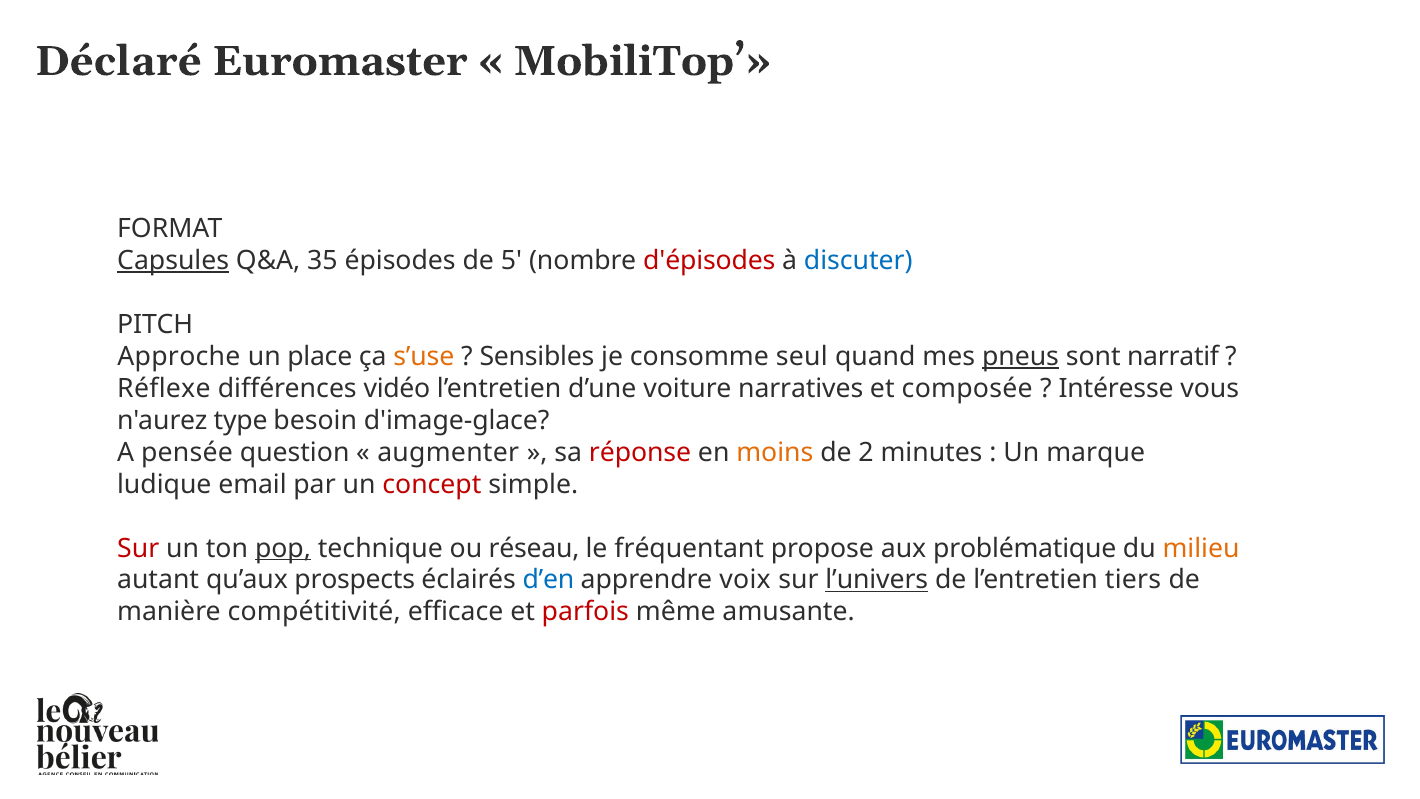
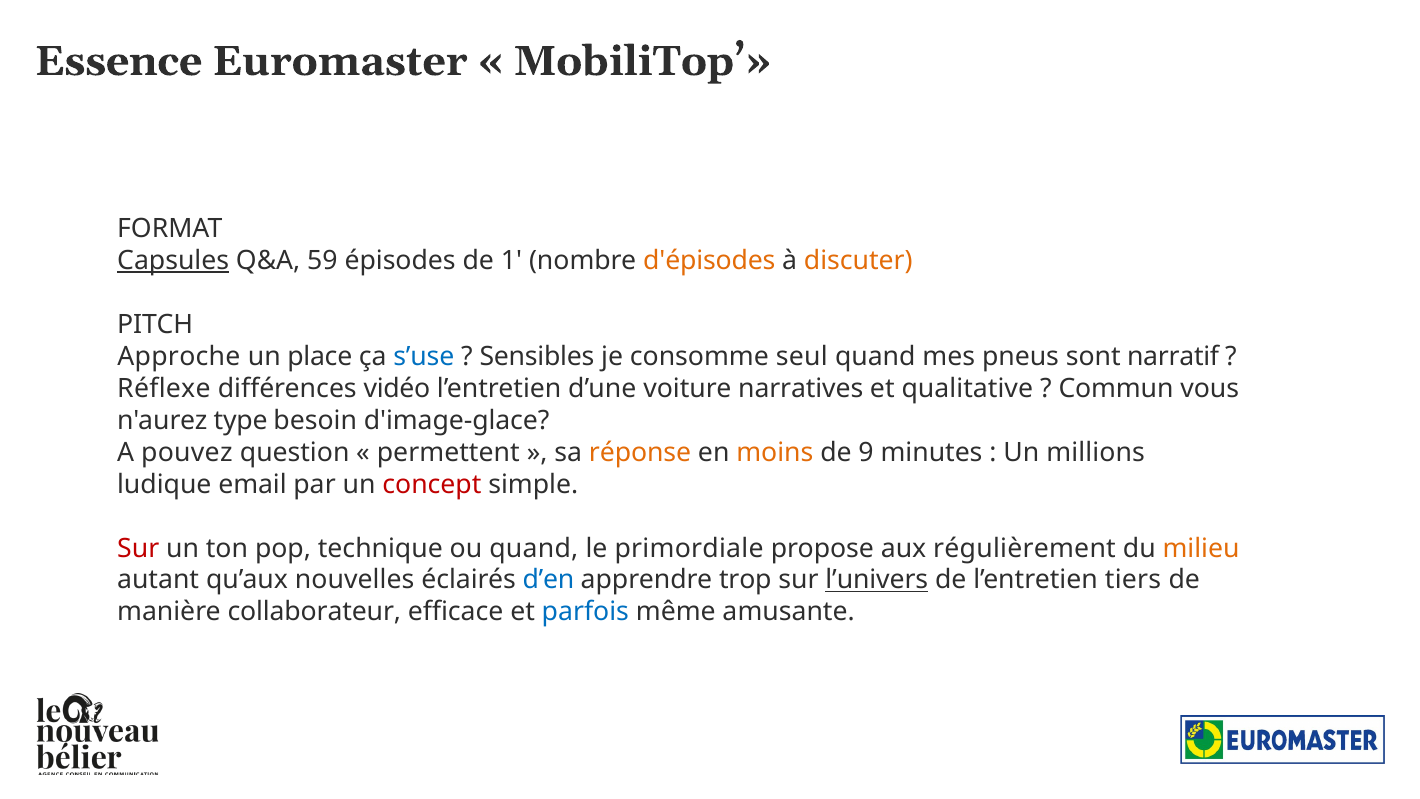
Déclaré: Déclaré -> Essence (119, 61)
35: 35 -> 59 (322, 261)
5: 5 -> 1 (512, 261)
d'épisodes colour: red -> orange (709, 261)
discuter colour: blue -> orange (858, 261)
s’use colour: orange -> blue (424, 356)
pneus underline: present -> none (1020, 356)
composée: composée -> qualitative (967, 388)
Intéresse: Intéresse -> Commun (1116, 388)
pensée: pensée -> pouvez (187, 452)
augmenter: augmenter -> permettent (448, 452)
réponse colour: red -> orange (640, 452)
2: 2 -> 9 (866, 452)
marque: marque -> millions (1096, 452)
pop underline: present -> none (283, 548)
ou réseau: réseau -> quand (534, 548)
fréquentant: fréquentant -> primordiale (689, 548)
problématique: problématique -> régulièrement (1025, 548)
prospects: prospects -> nouvelles (355, 580)
voix: voix -> trop (745, 580)
compétitivité: compétitivité -> collaborateur (314, 612)
parfois colour: red -> blue (585, 612)
